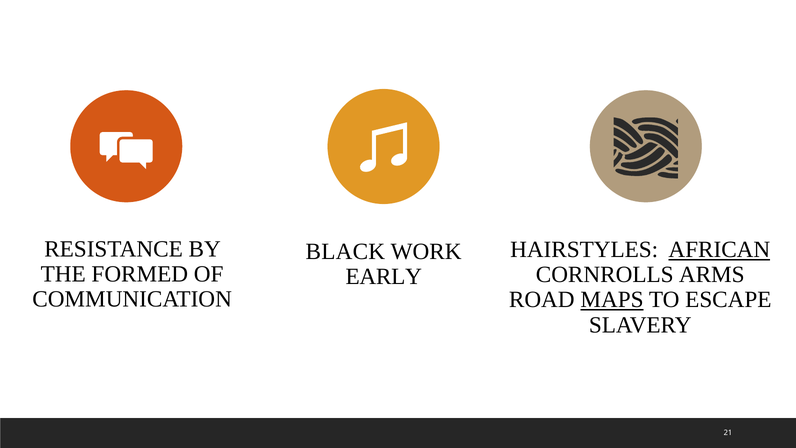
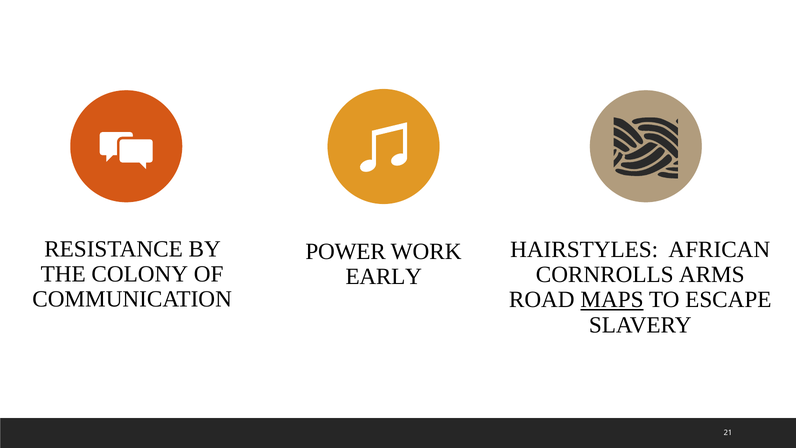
AFRICAN underline: present -> none (719, 249)
BLACK: BLACK -> POWER (346, 251)
FORMED: FORMED -> COLONY (140, 274)
